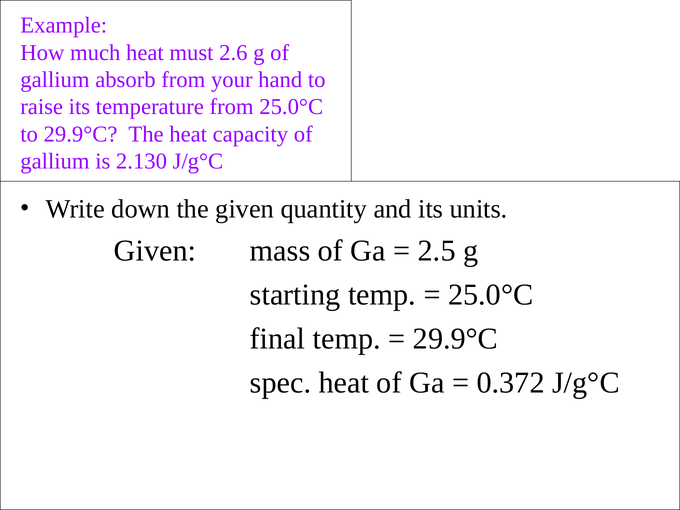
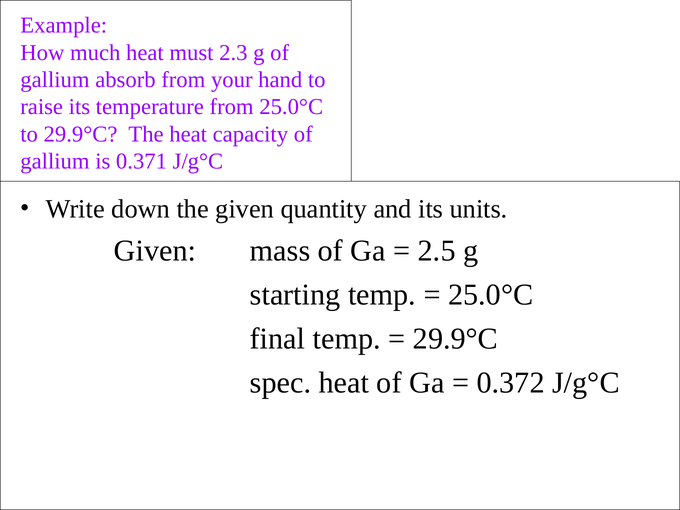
2.6: 2.6 -> 2.3 (233, 53)
2.130: 2.130 -> 0.371 (142, 161)
